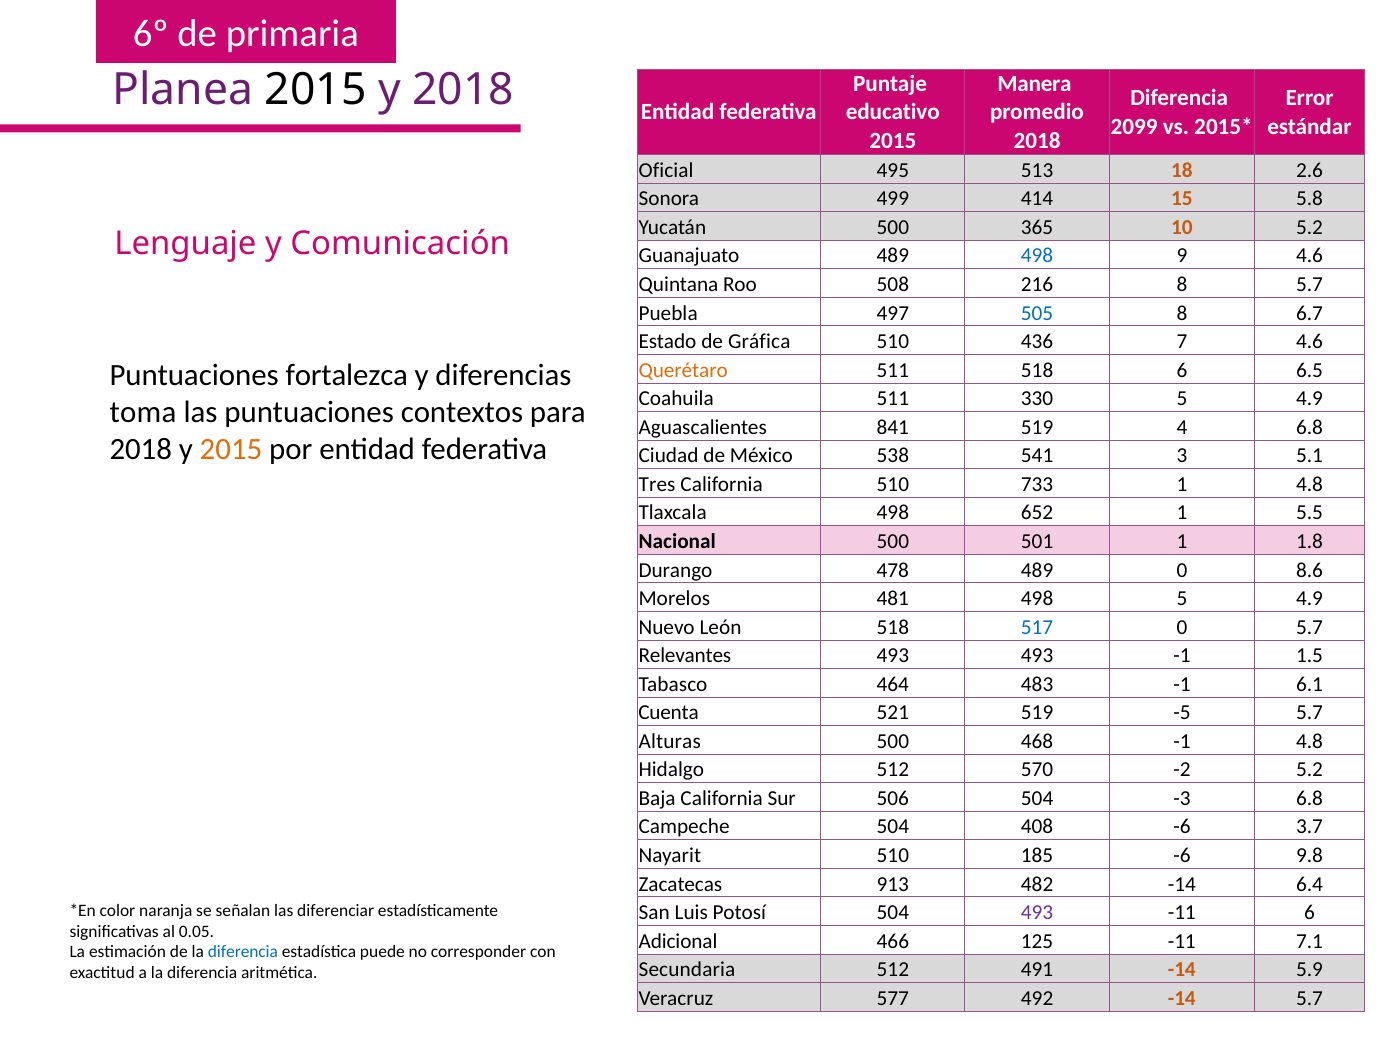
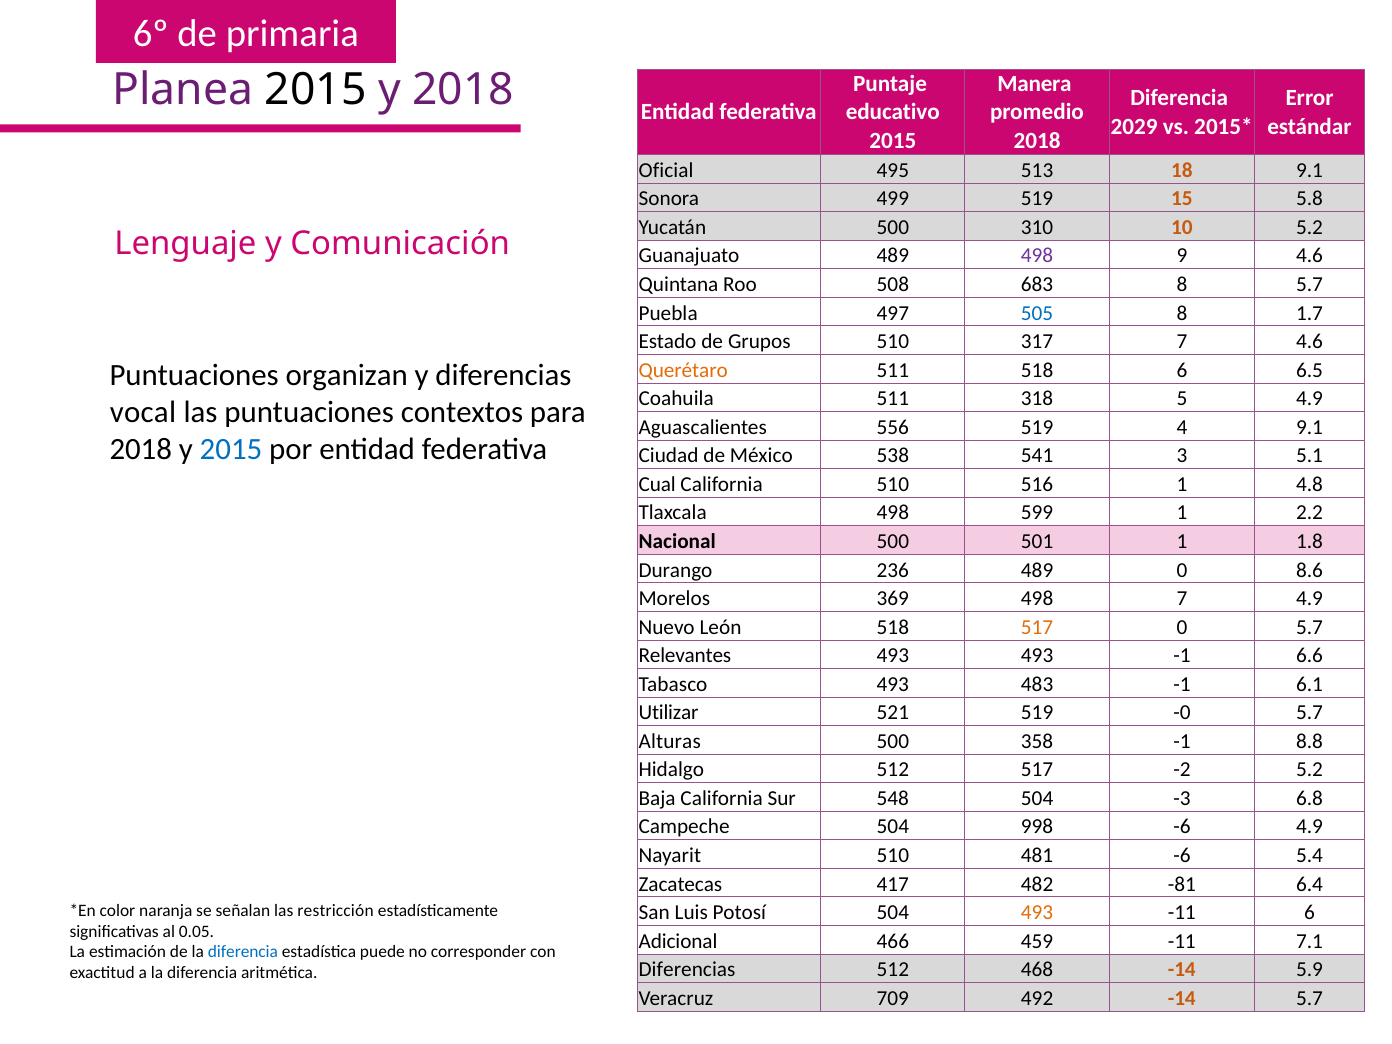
2099: 2099 -> 2029 (1134, 126)
18 2.6: 2.6 -> 9.1 (1309, 170)
499 414: 414 -> 519 (1037, 199)
365: 365 -> 310 (1037, 227)
498 colour: blue -> purple (1037, 256)
216: 216 -> 683 (1037, 284)
6.7: 6.7 -> 1.7 (1309, 313)
Gráfica: Gráfica -> Grupos (759, 342)
436: 436 -> 317 (1037, 342)
fortalezca: fortalezca -> organizan (347, 375)
330: 330 -> 318 (1037, 399)
toma: toma -> vocal (143, 412)
841: 841 -> 556 (893, 427)
4 6.8: 6.8 -> 9.1 (1309, 427)
2015 colour: orange -> blue (231, 450)
Tres: Tres -> Cual (657, 484)
733: 733 -> 516 (1037, 484)
652: 652 -> 599 (1037, 513)
5.5: 5.5 -> 2.2 (1309, 513)
478: 478 -> 236 (893, 570)
481: 481 -> 369 (893, 599)
498 5: 5 -> 7 (1182, 599)
517 colour: blue -> orange (1037, 627)
1.5: 1.5 -> 6.6 (1309, 656)
Tabasco 464: 464 -> 493 (893, 684)
Cuenta: Cuenta -> Utilizar (669, 713)
-5: -5 -> -0 (1182, 713)
468: 468 -> 358 (1037, 741)
-1 4.8: 4.8 -> 8.8 (1309, 741)
512 570: 570 -> 517 (1037, 770)
506: 506 -> 548 (893, 798)
408: 408 -> 998 (1037, 827)
-6 3.7: 3.7 -> 4.9 (1309, 827)
185: 185 -> 481 (1037, 856)
9.8: 9.8 -> 5.4 (1309, 856)
913: 913 -> 417 (893, 884)
482 -14: -14 -> -81 (1182, 884)
diferenciar: diferenciar -> restricción (336, 910)
493 colour: purple -> orange (1037, 913)
125: 125 -> 459 (1037, 941)
Secundaria: Secundaria -> Diferencias (687, 970)
491: 491 -> 468 (1037, 970)
577: 577 -> 709 (893, 998)
